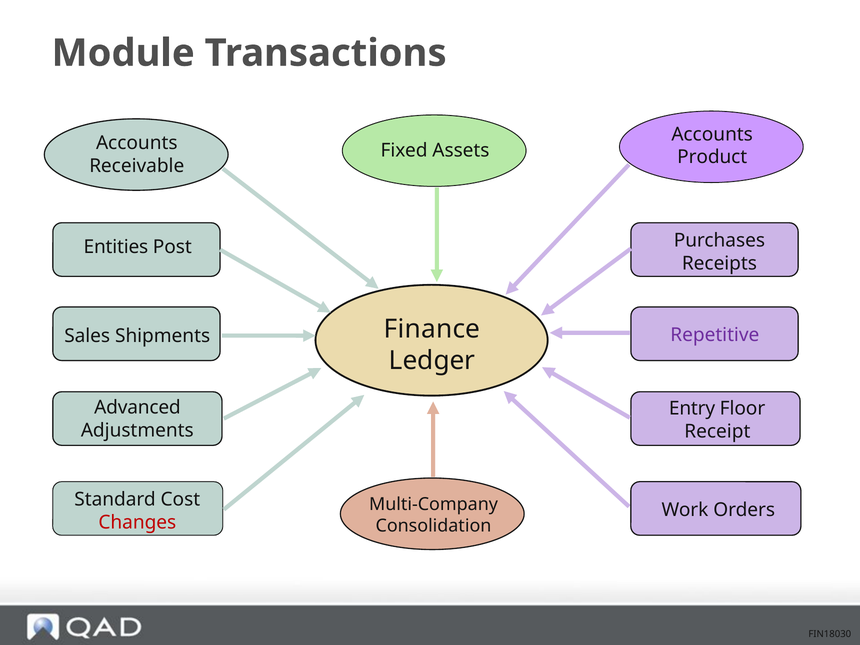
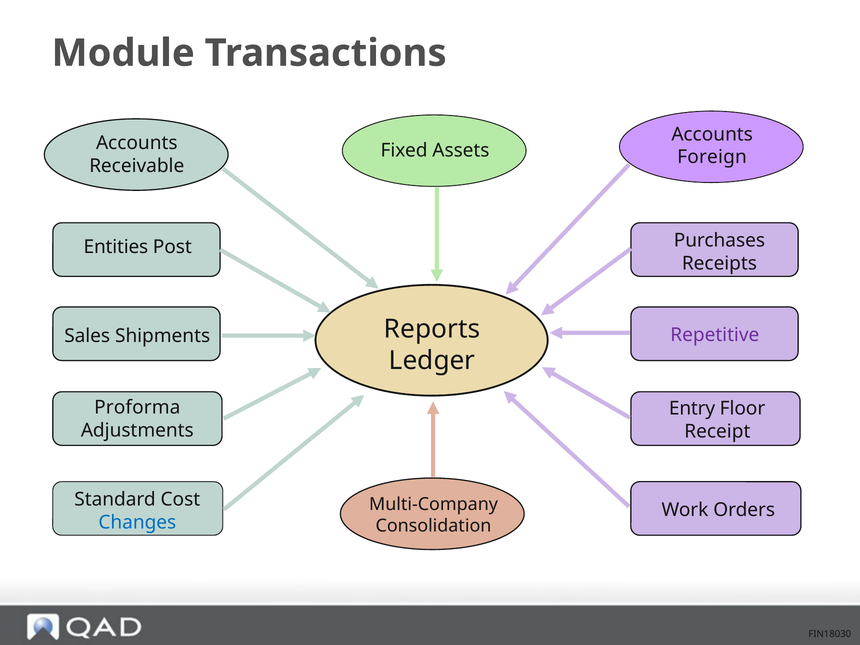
Product: Product -> Foreign (712, 157)
Finance: Finance -> Reports (432, 329)
Advanced: Advanced -> Proforma (137, 408)
Changes colour: red -> blue (137, 522)
